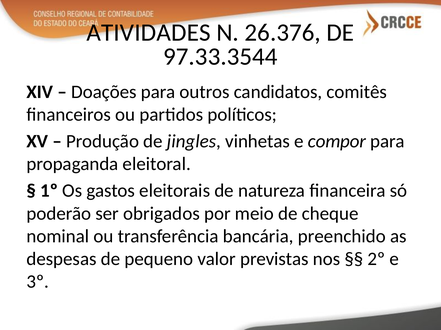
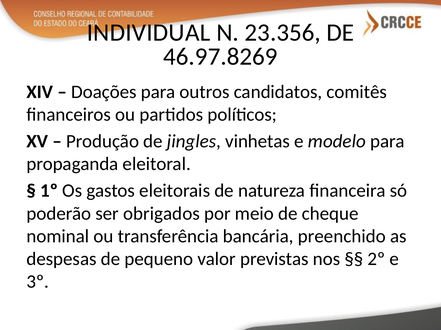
ATIVIDADES: ATIVIDADES -> INDIVIDUAL (148, 33)
26.376: 26.376 -> 23.356 (283, 33)
97.33.3544: 97.33.3544 -> 46.97.8269 (220, 57)
compor: compor -> modelo (337, 142)
